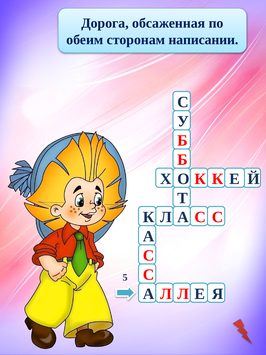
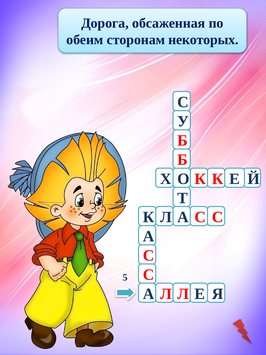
написании: написании -> некоторых (203, 40)
